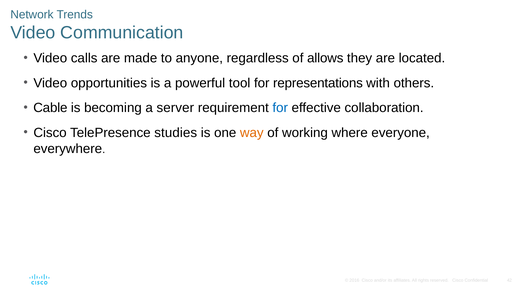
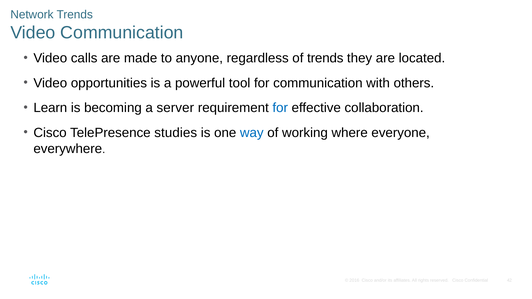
of allows: allows -> trends (325, 58)
for representations: representations -> communication (318, 83)
Cable: Cable -> Learn (50, 108)
way colour: orange -> blue (252, 133)
